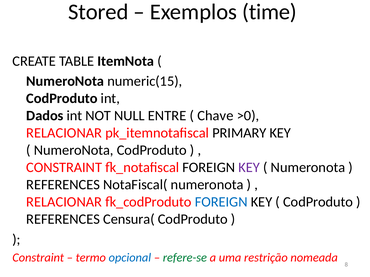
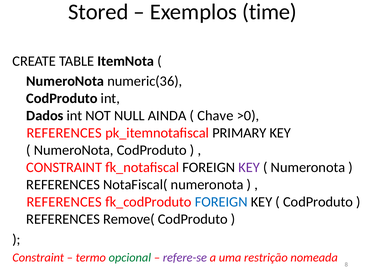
numeric(15: numeric(15 -> numeric(36 (145, 81)
ENTRE: ENTRE -> AINDA (167, 116)
RELACIONAR: RELACIONAR -> REFERENCES (64, 133)
RELACIONAR: RELACIONAR -> REFERENCES (64, 202)
Censura(: Censura( -> Remove( (129, 220)
opcional colour: blue -> green (130, 258)
refere-se colour: green -> purple (185, 258)
